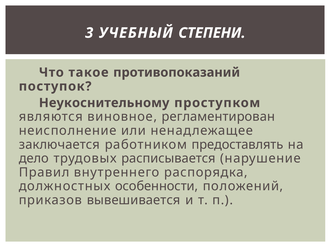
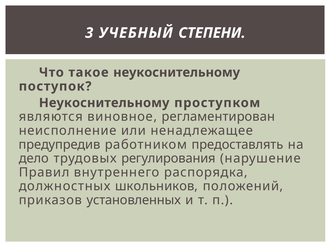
такое противопоказаний: противопоказаний -> неукоснительному (177, 73)
заключается: заключается -> предупредив (59, 145)
расписывается: расписывается -> регулирования (169, 159)
особенности: особенности -> школьников (156, 186)
вывешивается: вывешивается -> установленных (134, 200)
